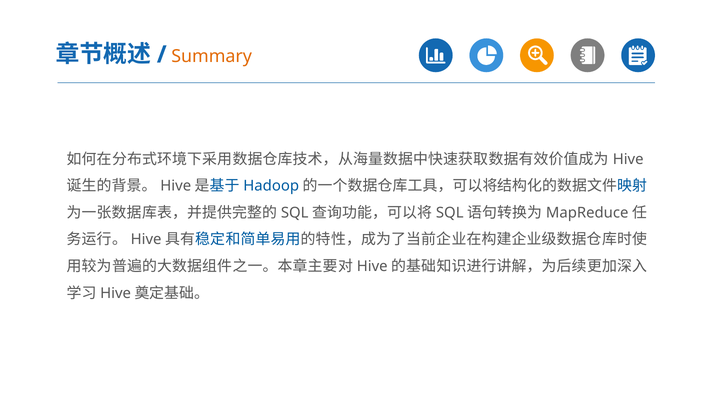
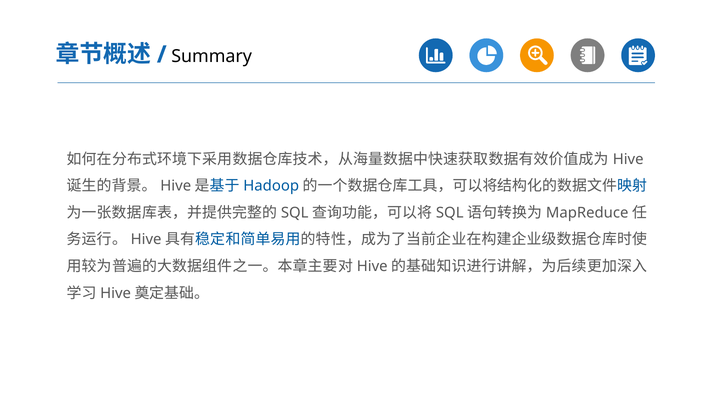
Summary colour: orange -> black (212, 57)
